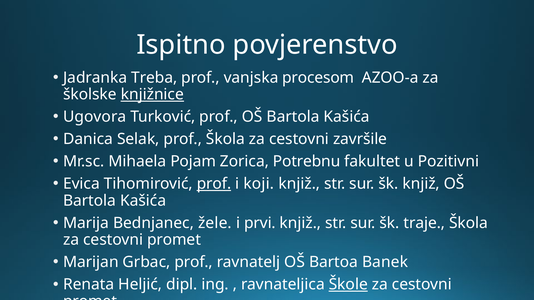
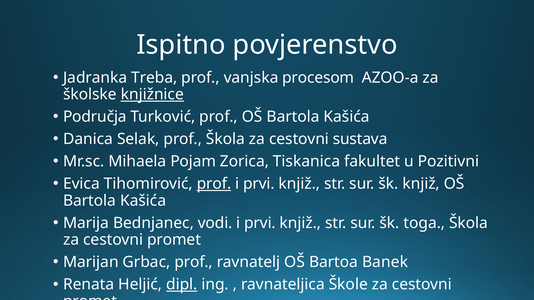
Ugovora: Ugovora -> Područja (95, 117)
završile: završile -> sustava (360, 139)
Potrebnu: Potrebnu -> Tiskanica (307, 162)
koji: koji -> prvi (259, 184)
žele: žele -> vodi (215, 223)
traje: traje -> toga (424, 223)
dipl underline: none -> present (182, 285)
Škole underline: present -> none (348, 285)
